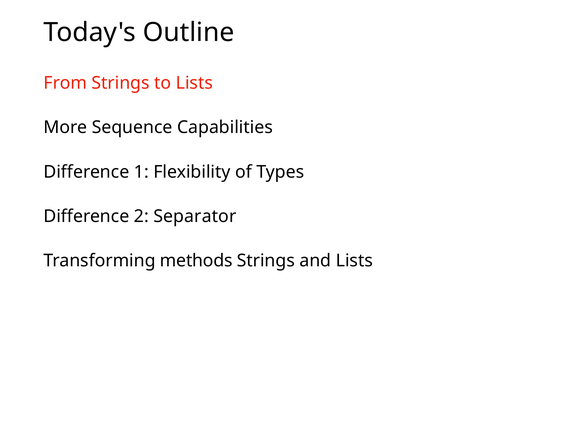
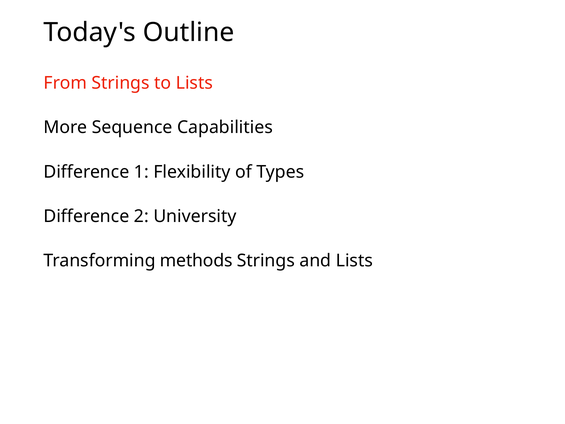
Separator: Separator -> University (195, 216)
